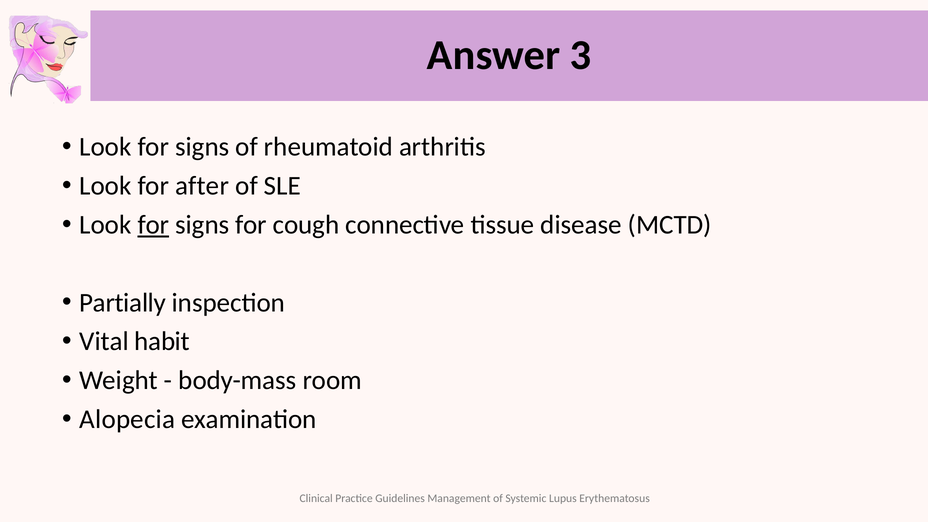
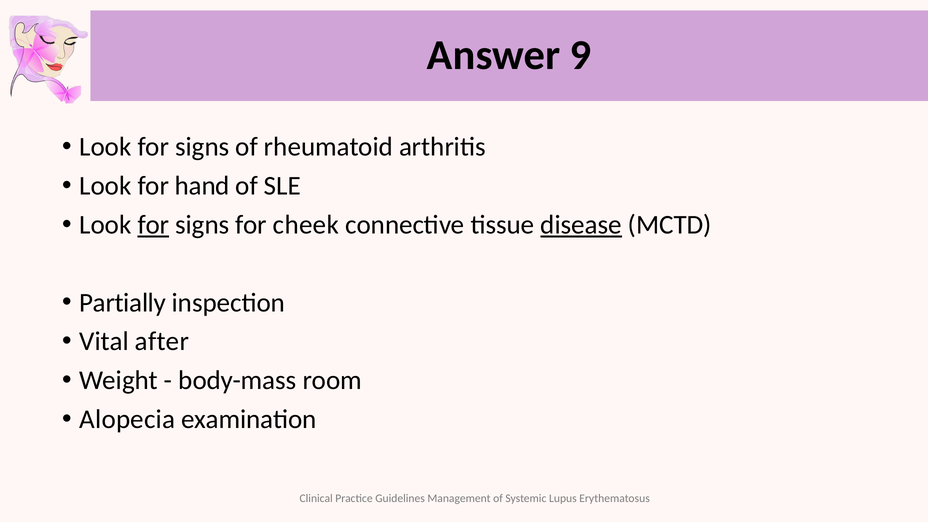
3: 3 -> 9 (580, 55)
after: after -> hand (202, 186)
cough: cough -> cheek (306, 225)
disease underline: none -> present (581, 225)
habit: habit -> after (162, 342)
